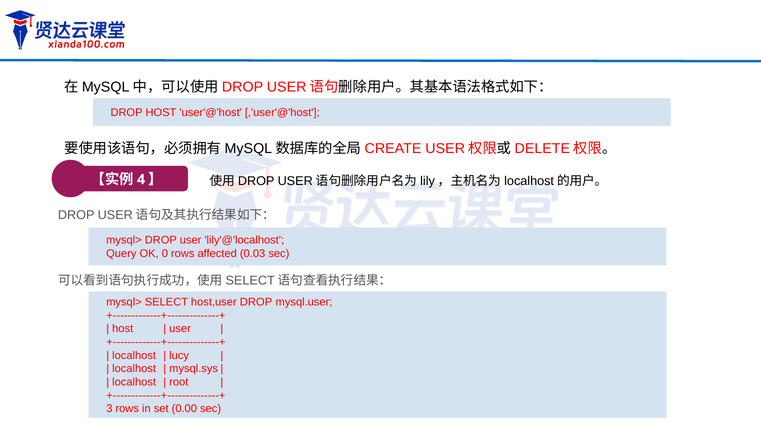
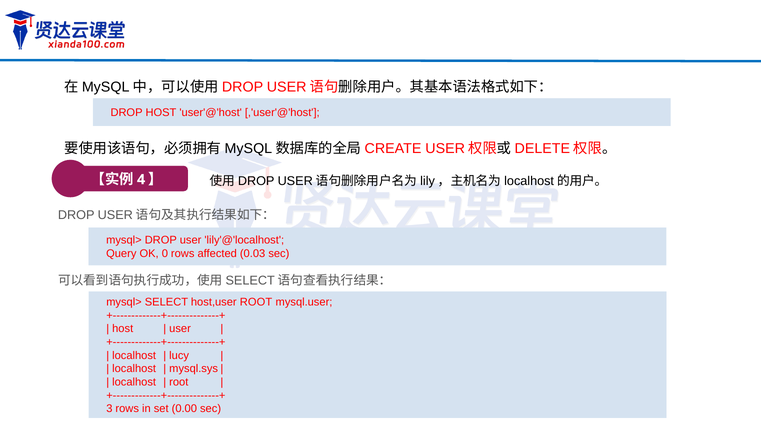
host,user DROP: DROP -> ROOT (256, 302)
